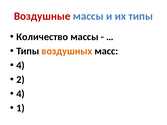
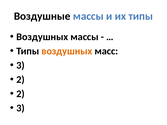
Воздушные colour: red -> black (42, 16)
Количество: Количество -> Воздушных (42, 37)
4: 4 -> 3 (20, 65)
4: 4 -> 2 (20, 94)
1: 1 -> 3 (20, 108)
